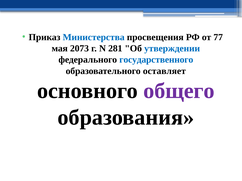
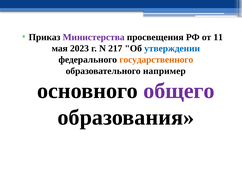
Министерства colour: blue -> purple (94, 37)
77: 77 -> 11 (218, 37)
2073: 2073 -> 2023 (79, 49)
281: 281 -> 217 (115, 49)
государственного colour: blue -> orange (156, 60)
оставляет: оставляет -> например (164, 71)
